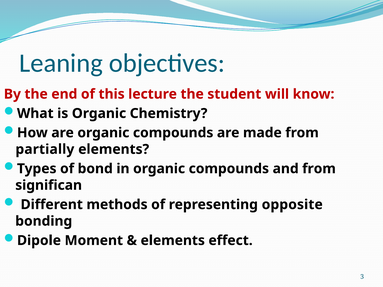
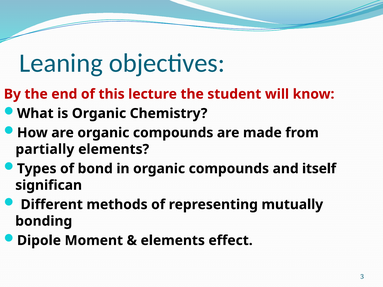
and from: from -> itself (319, 169)
opposite: opposite -> mutually (292, 205)
